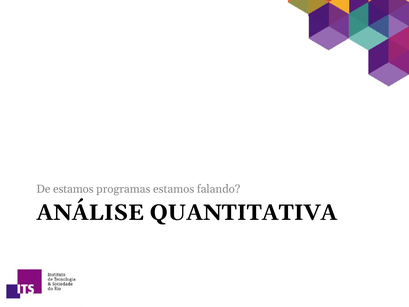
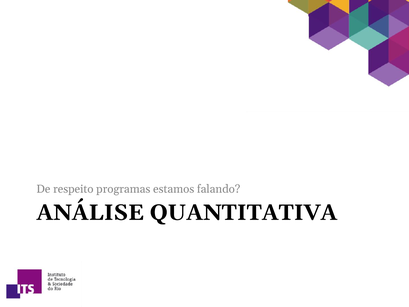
De estamos: estamos -> respeito (73, 189)
